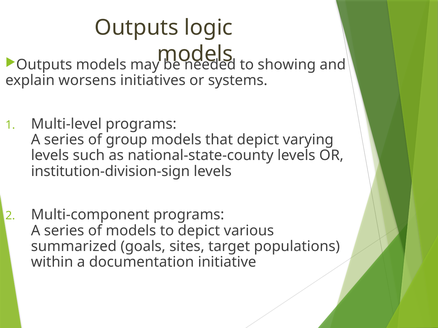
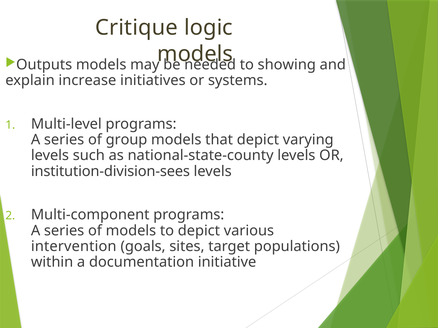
Outputs: Outputs -> Critique (137, 28)
worsens: worsens -> increase (87, 81)
institution-division-sign: institution-division-sign -> institution-division-sees (110, 171)
summarized: summarized -> intervention (74, 247)
